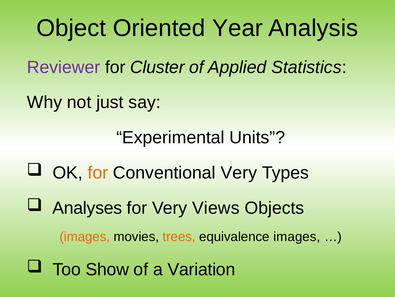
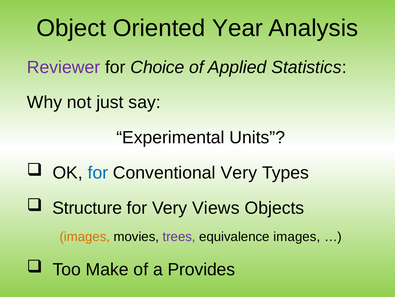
Cluster: Cluster -> Choice (157, 67)
for colour: orange -> blue (98, 172)
Analyses: Analyses -> Structure (87, 208)
trees colour: orange -> purple (179, 236)
Show: Show -> Make (107, 269)
Variation: Variation -> Provides (201, 269)
